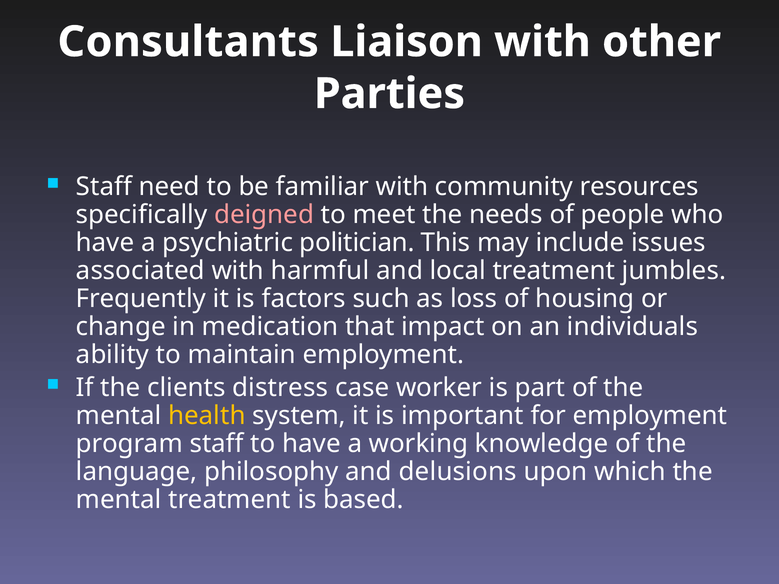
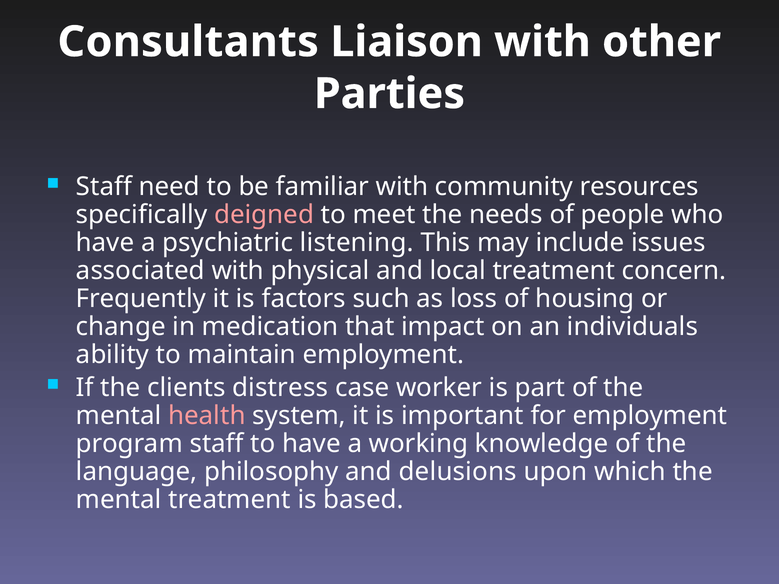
politician: politician -> listening (357, 243)
harmful: harmful -> physical (320, 271)
jumbles: jumbles -> concern (674, 271)
health colour: yellow -> pink (207, 416)
